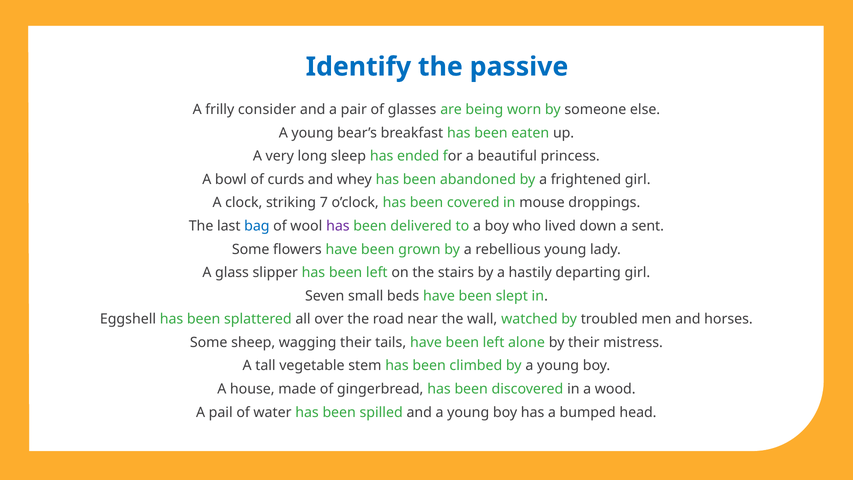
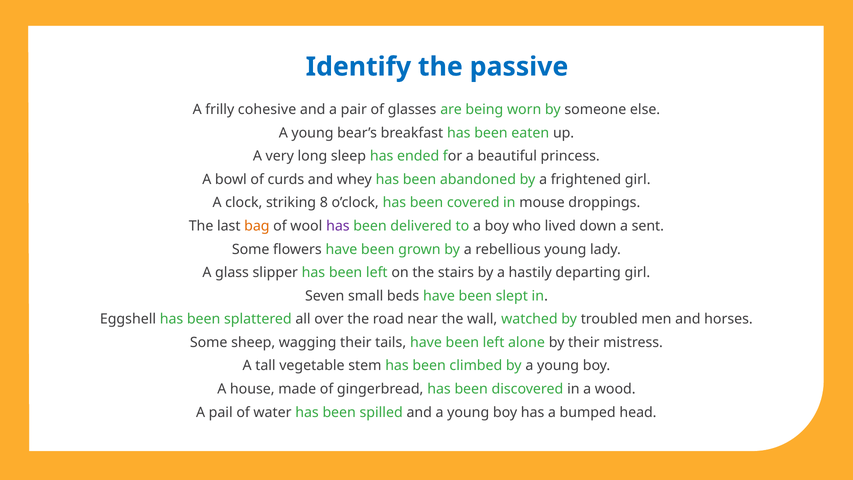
consider: consider -> cohesive (267, 110)
7: 7 -> 8 (324, 203)
bag colour: blue -> orange (257, 226)
